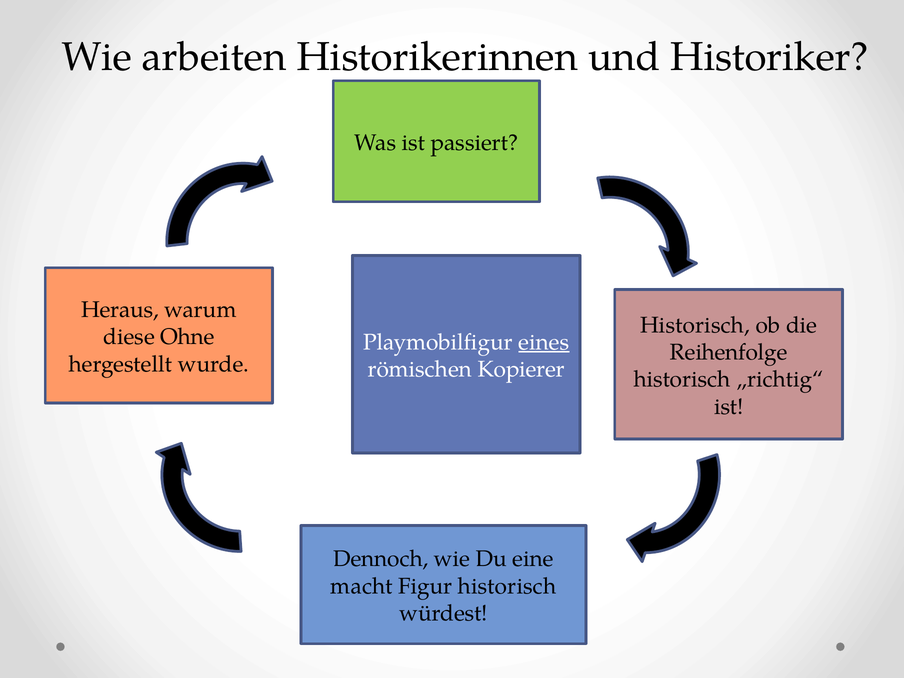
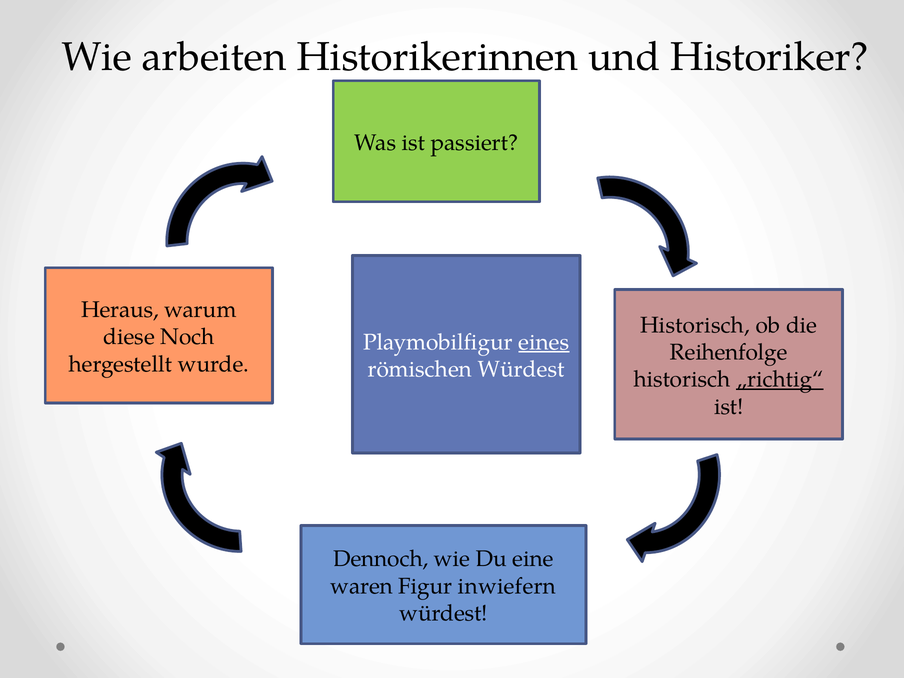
Ohne: Ohne -> Noch (187, 337)
römischen Kopierer: Kopierer -> Würdest (521, 369)
„richtig“ underline: none -> present (780, 379)
macht: macht -> waren (362, 586)
Figur historisch: historisch -> inwiefern (507, 586)
